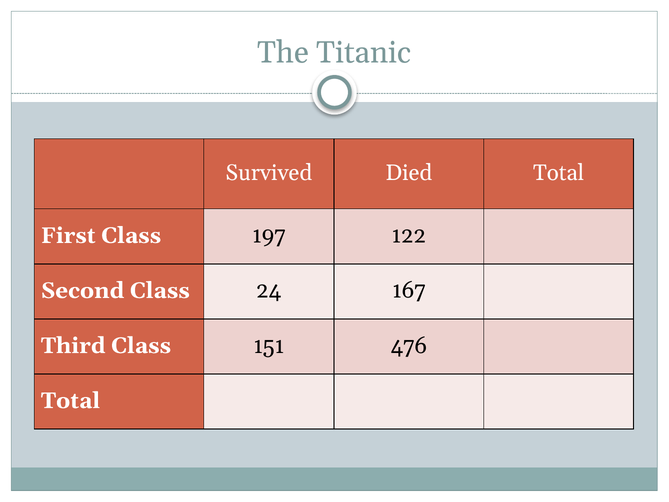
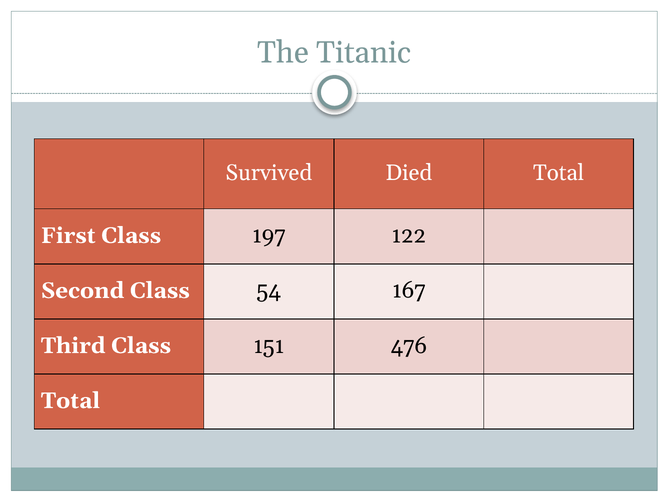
24: 24 -> 54 (269, 290)
